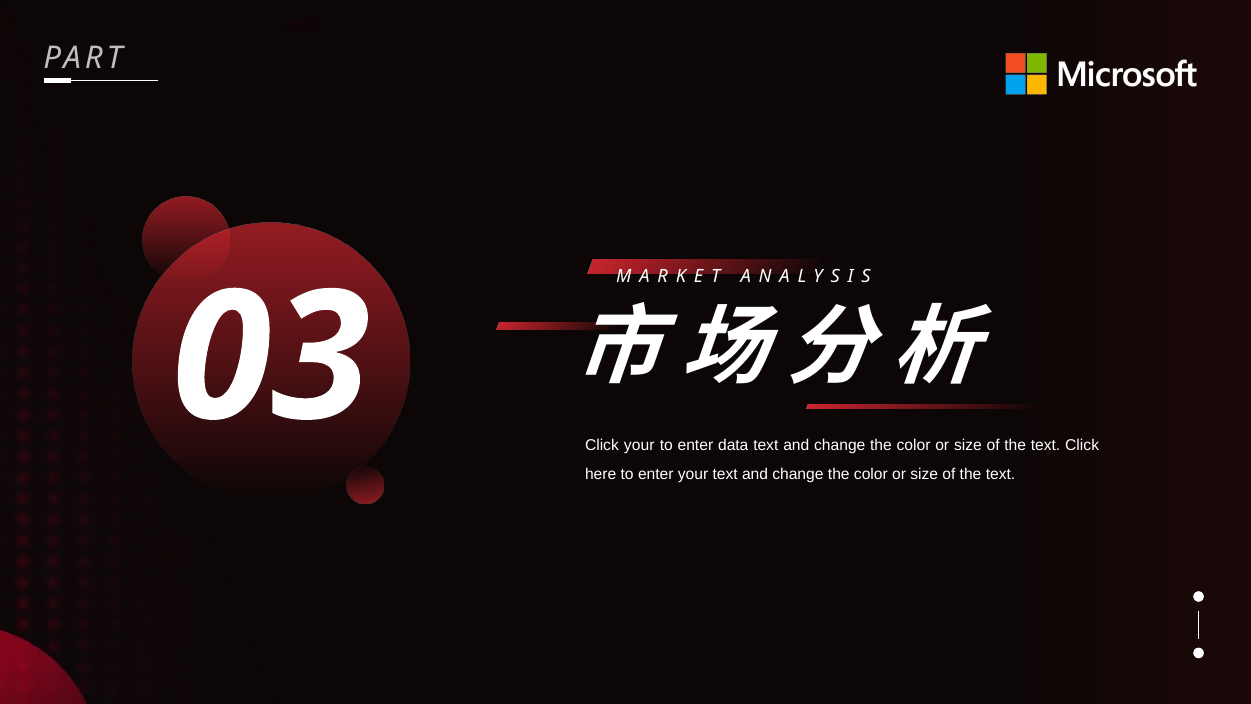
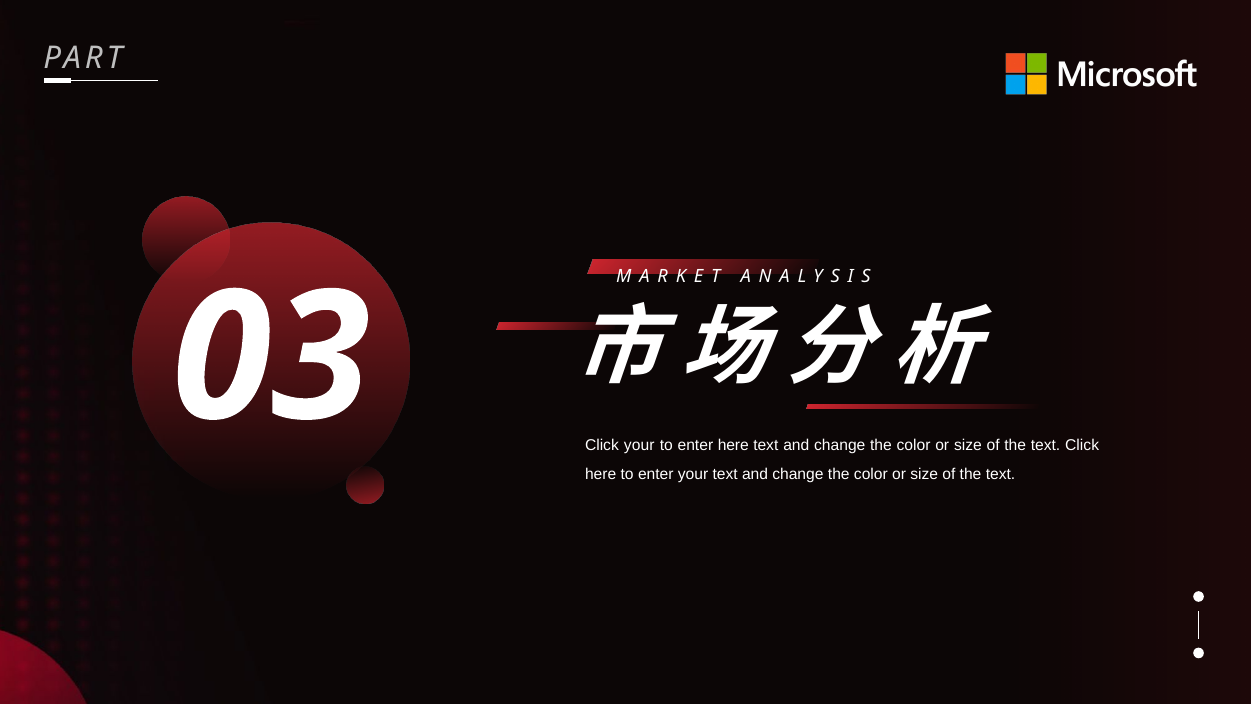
enter data: data -> here (733, 446)
